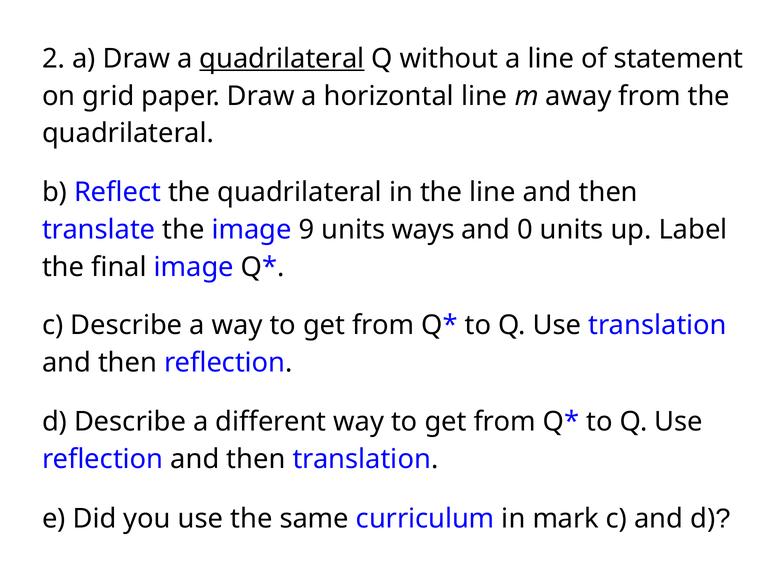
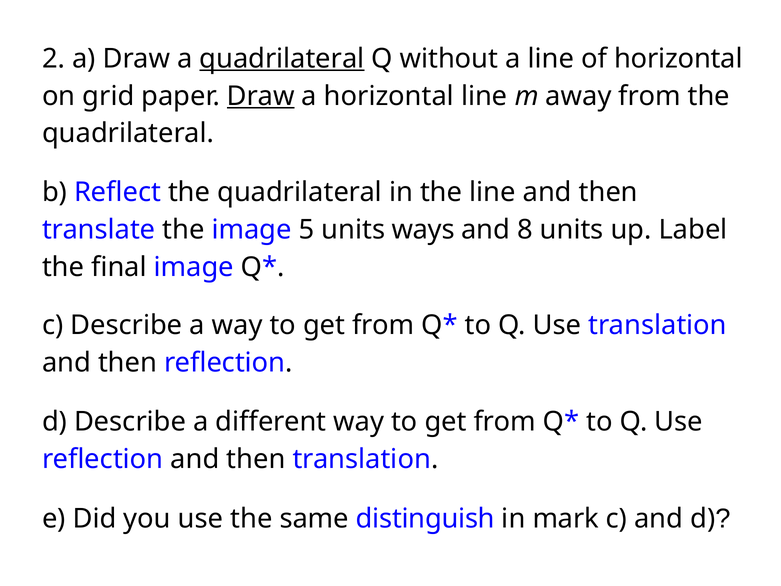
of statement: statement -> horizontal (678, 59)
Draw underline: none -> present (261, 96)
9: 9 -> 5 (307, 230)
0: 0 -> 8 (525, 230)
curriculum: curriculum -> distinguish (425, 518)
